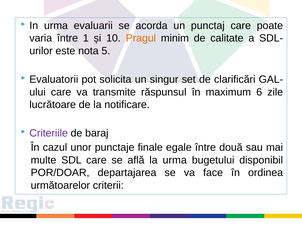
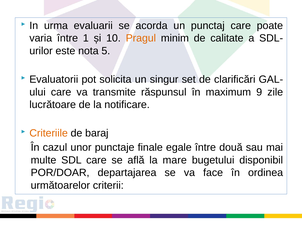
6: 6 -> 9 (259, 92)
Criteriile colour: purple -> orange (49, 133)
la urma: urma -> mare (175, 160)
